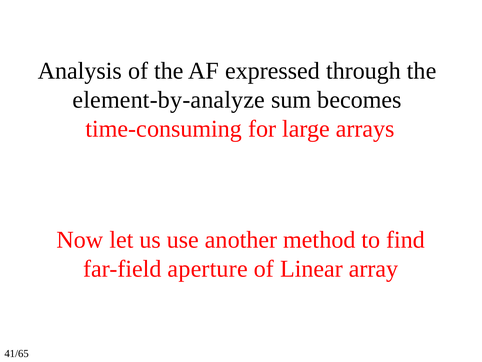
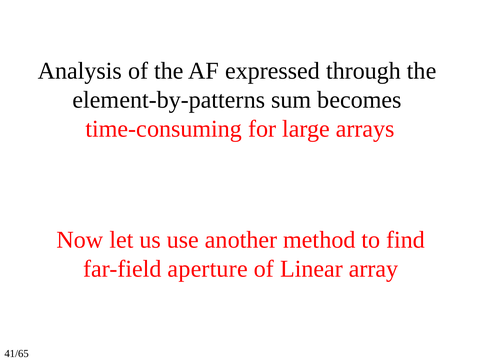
element-by-analyze: element-by-analyze -> element-by-patterns (169, 100)
